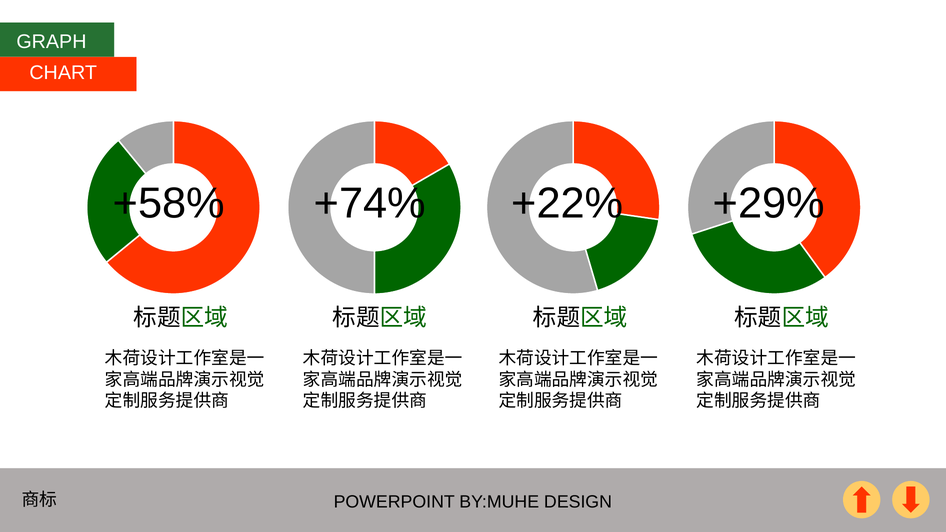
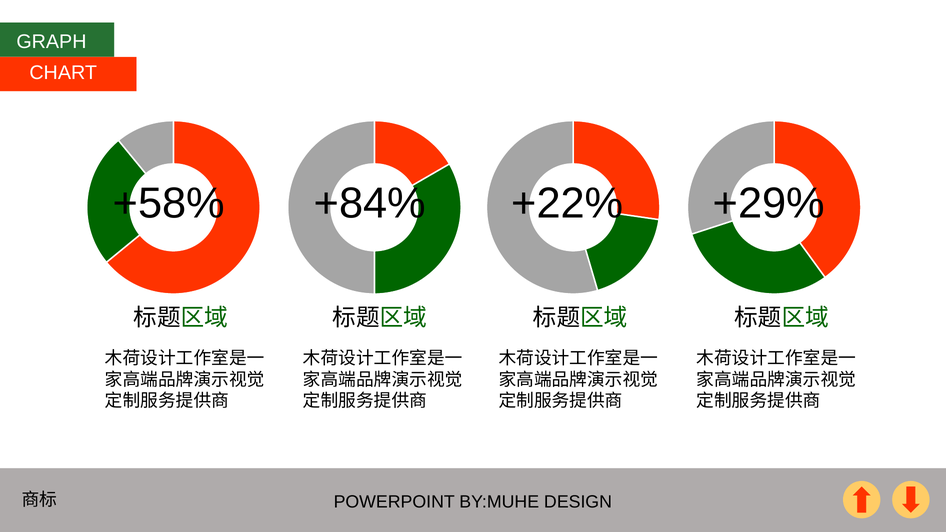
+74%: +74% -> +84% (370, 203)
